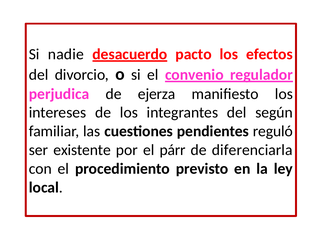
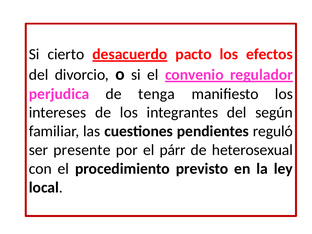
nadie: nadie -> cierto (66, 54)
ejerza: ejerza -> tenga (157, 94)
existente: existente -> presente (82, 150)
diferenciarla: diferenciarla -> heterosexual (252, 150)
